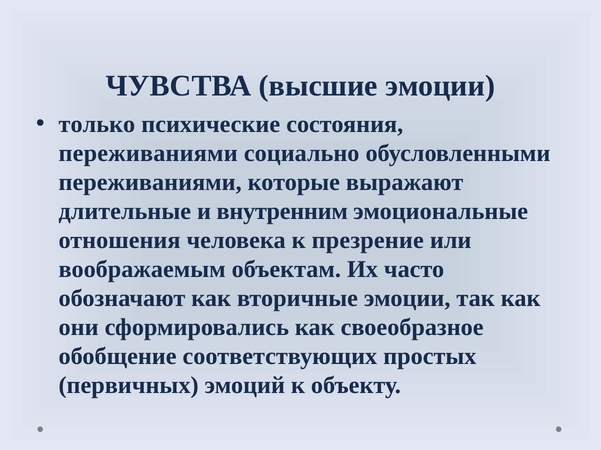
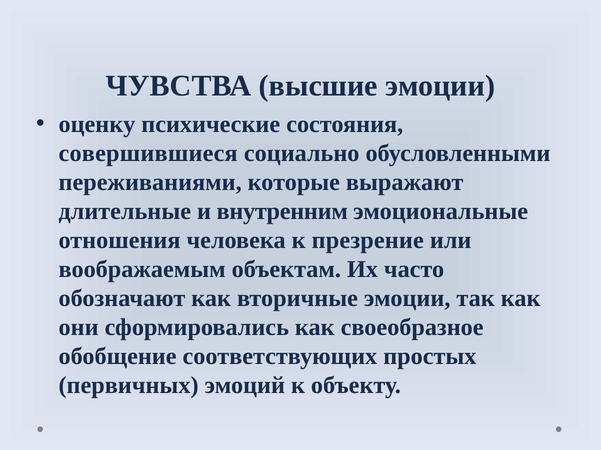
только: только -> оценку (97, 124)
переживаниями: переживаниями -> совершившиеся (148, 153)
